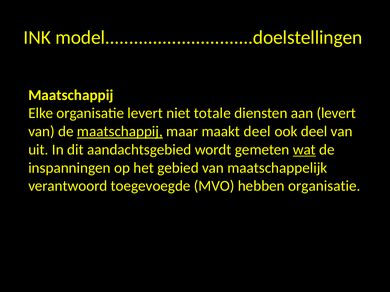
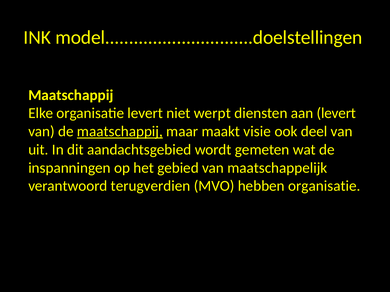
totale: totale -> werpt (212, 113)
maakt deel: deel -> visie (257, 132)
wat underline: present -> none (304, 150)
toegevoegde: toegevoegde -> terugverdien (151, 186)
